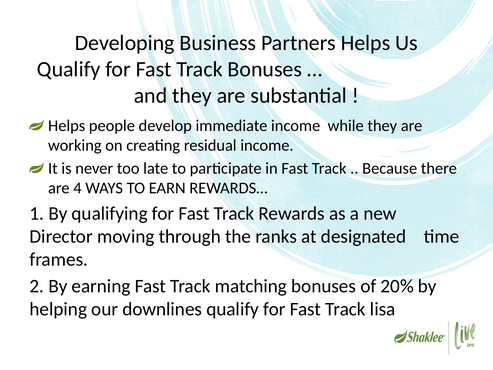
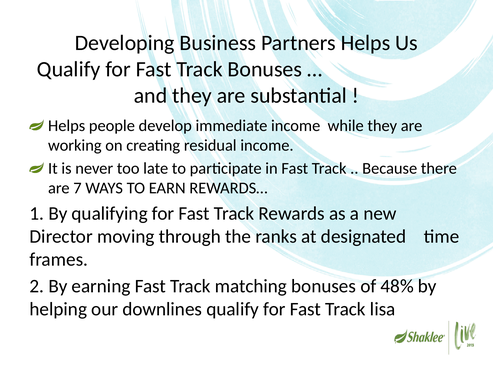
4: 4 -> 7 (77, 188)
20%: 20% -> 48% (397, 286)
